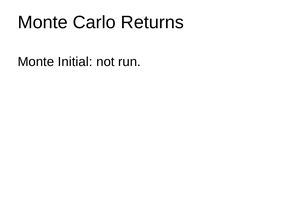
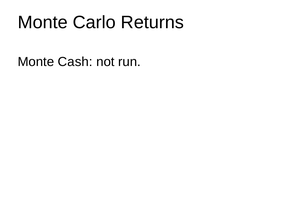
Initial: Initial -> Cash (75, 62)
